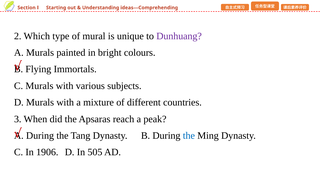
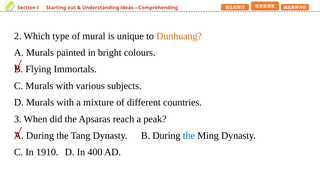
Dunhuang colour: purple -> orange (179, 36)
1906: 1906 -> 1910 (47, 152)
505: 505 -> 400 (95, 152)
